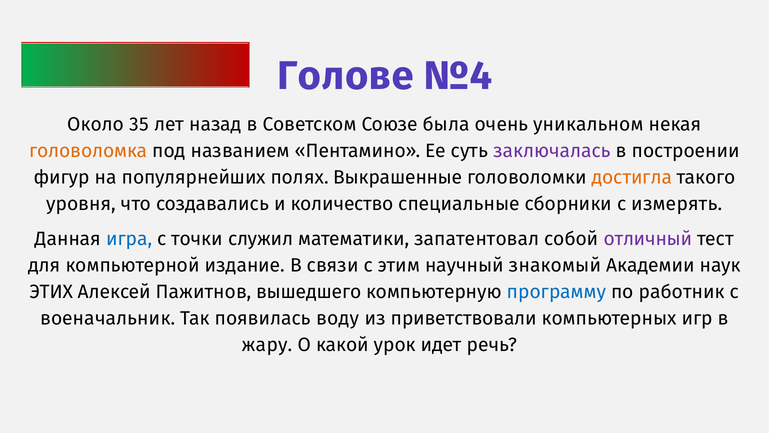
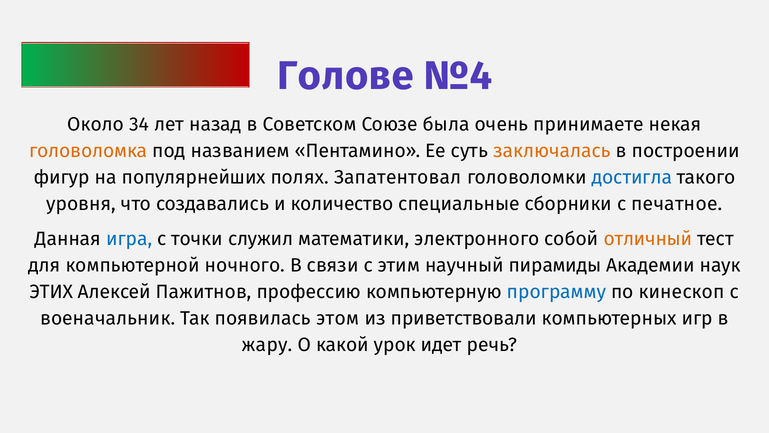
35: 35 -> 34 (139, 124)
уникальном: уникальном -> принимаете (589, 124)
заключалась colour: purple -> orange (552, 151)
Выкрашенные: Выкрашенные -> Запатентовал (398, 177)
достигла colour: orange -> blue (632, 177)
измерять: измерять -> печатное (677, 204)
запатентовал: запатентовал -> электронного (477, 238)
отличный colour: purple -> orange (648, 238)
издание: издание -> ночного (245, 265)
знакомый: знакомый -> пирамиды (555, 265)
вышедшего: вышедшего -> профессию (309, 292)
работник: работник -> кинескоп (682, 292)
воду: воду -> этом (338, 318)
